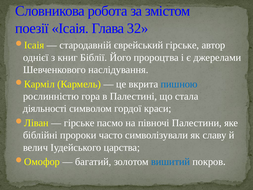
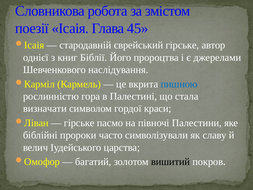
32: 32 -> 45 (138, 28)
діяльності: діяльності -> визначати (45, 108)
вишитий colour: blue -> black (171, 162)
